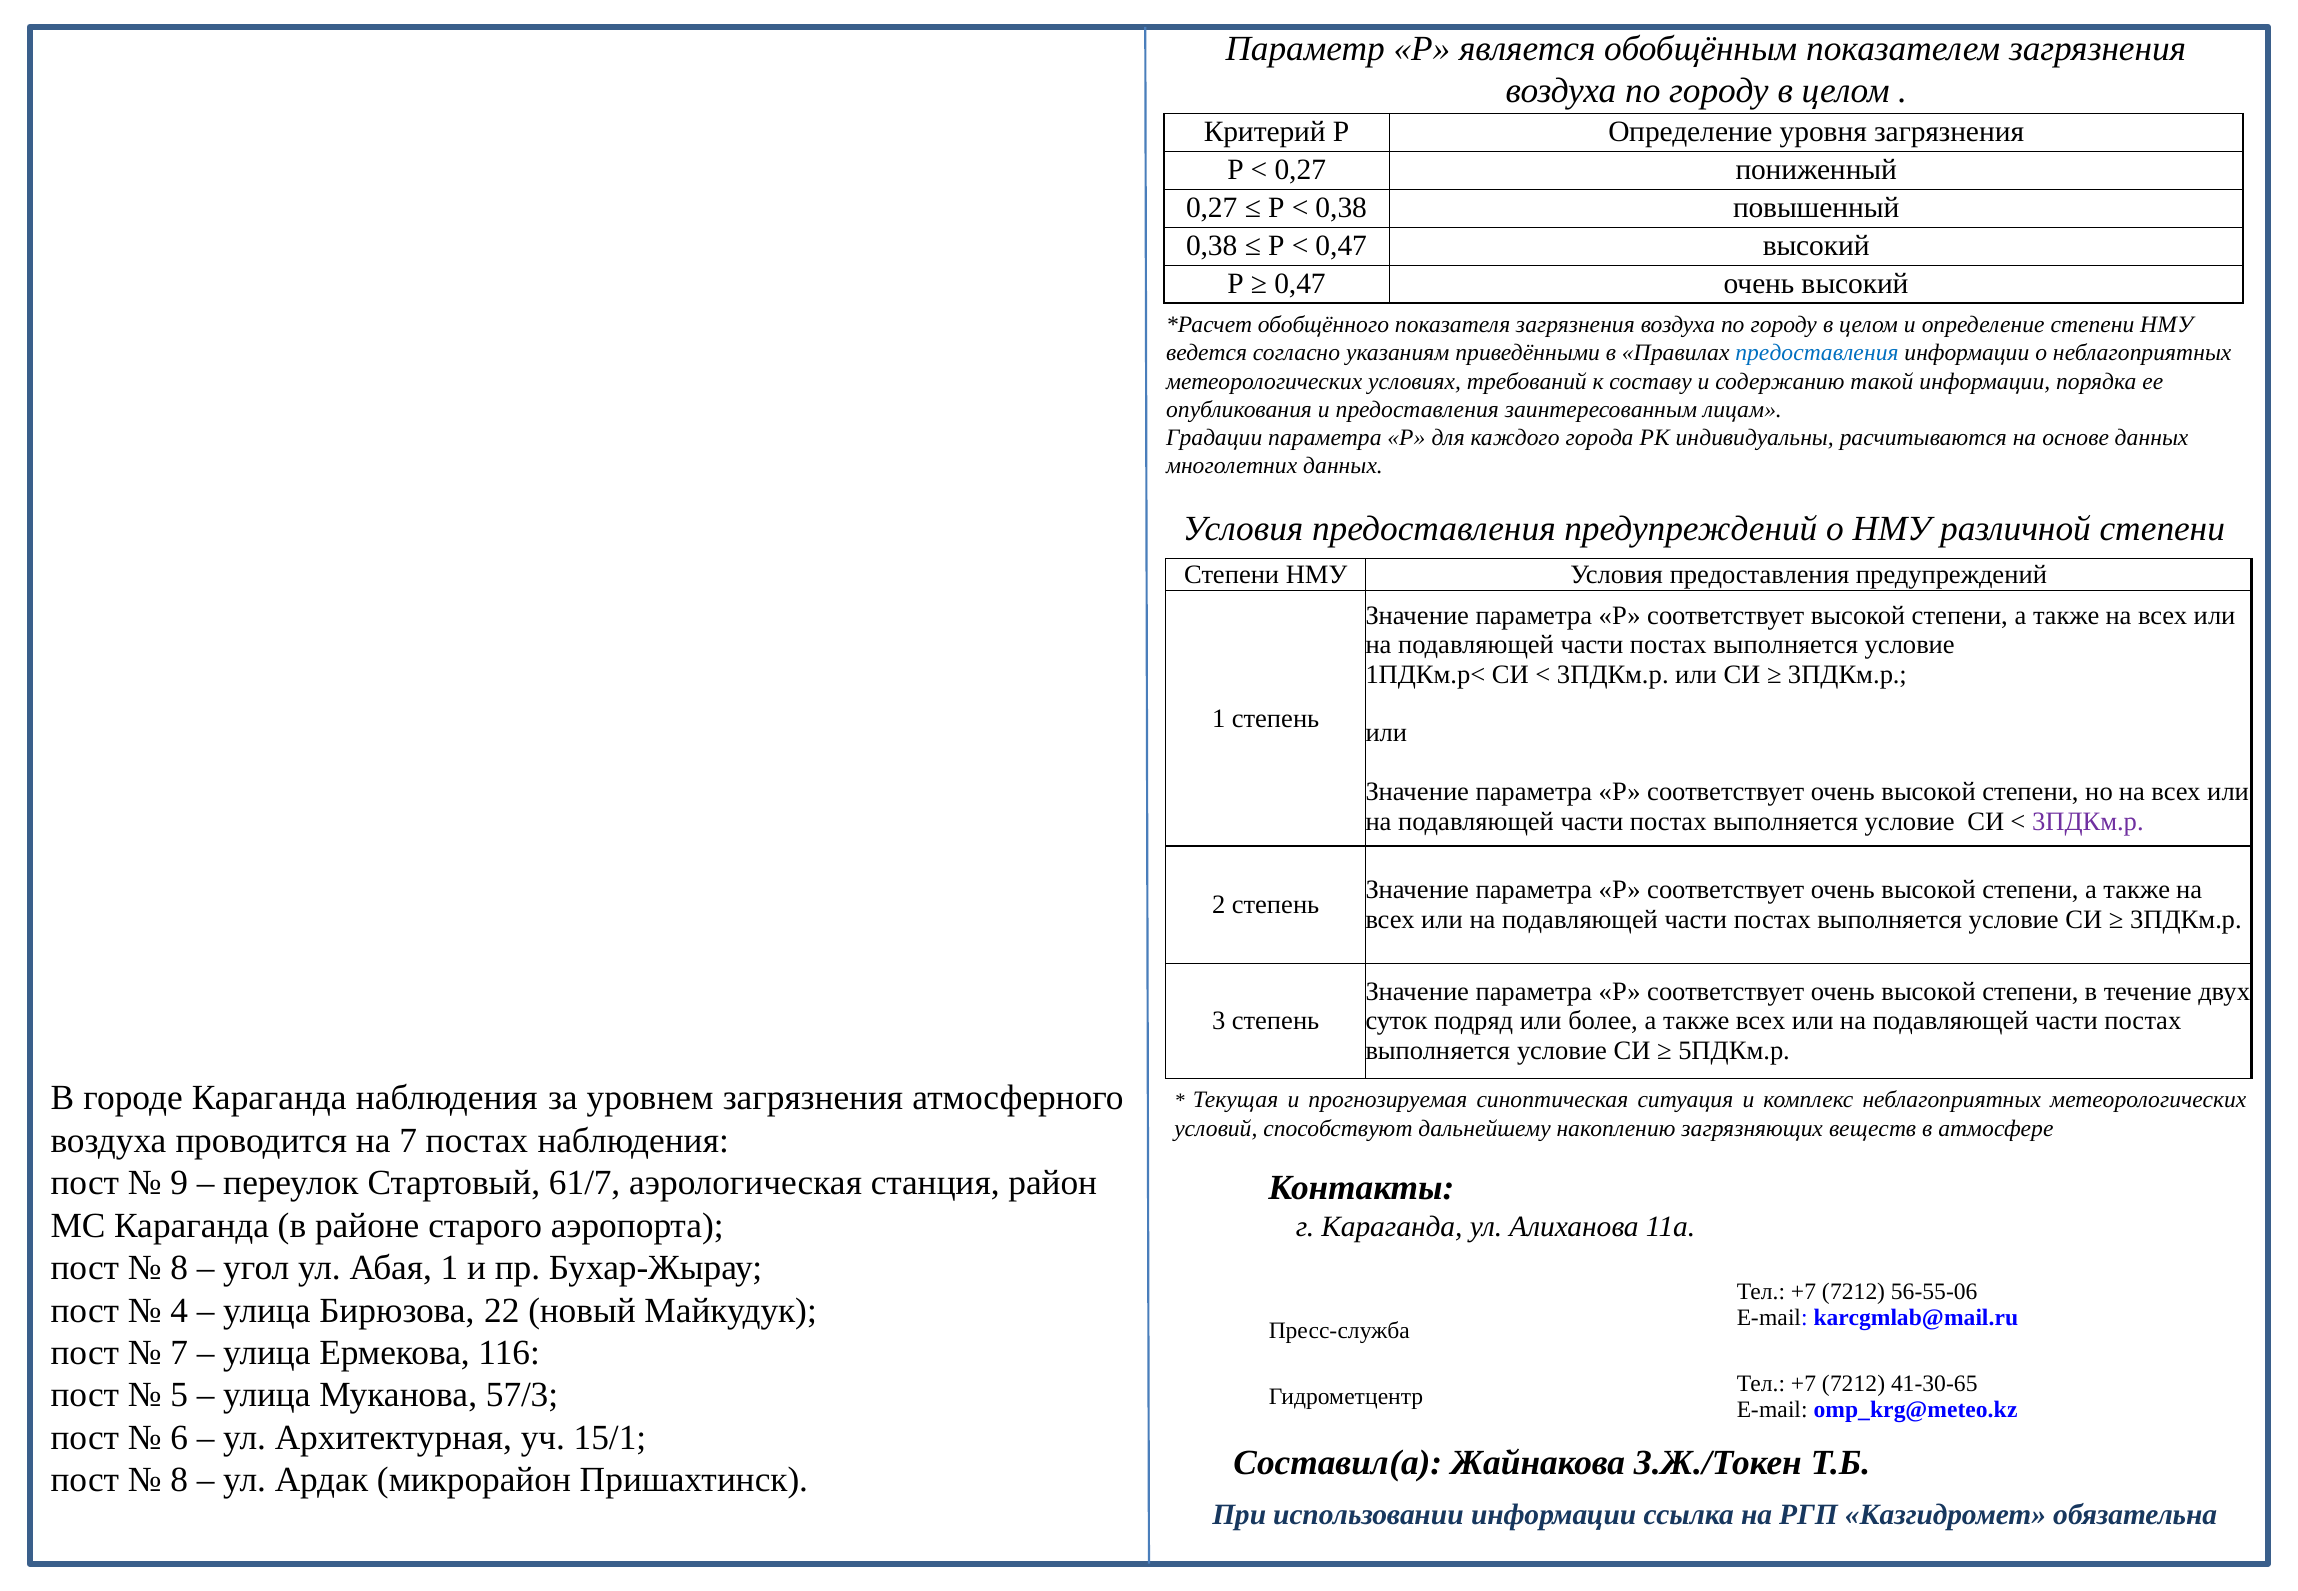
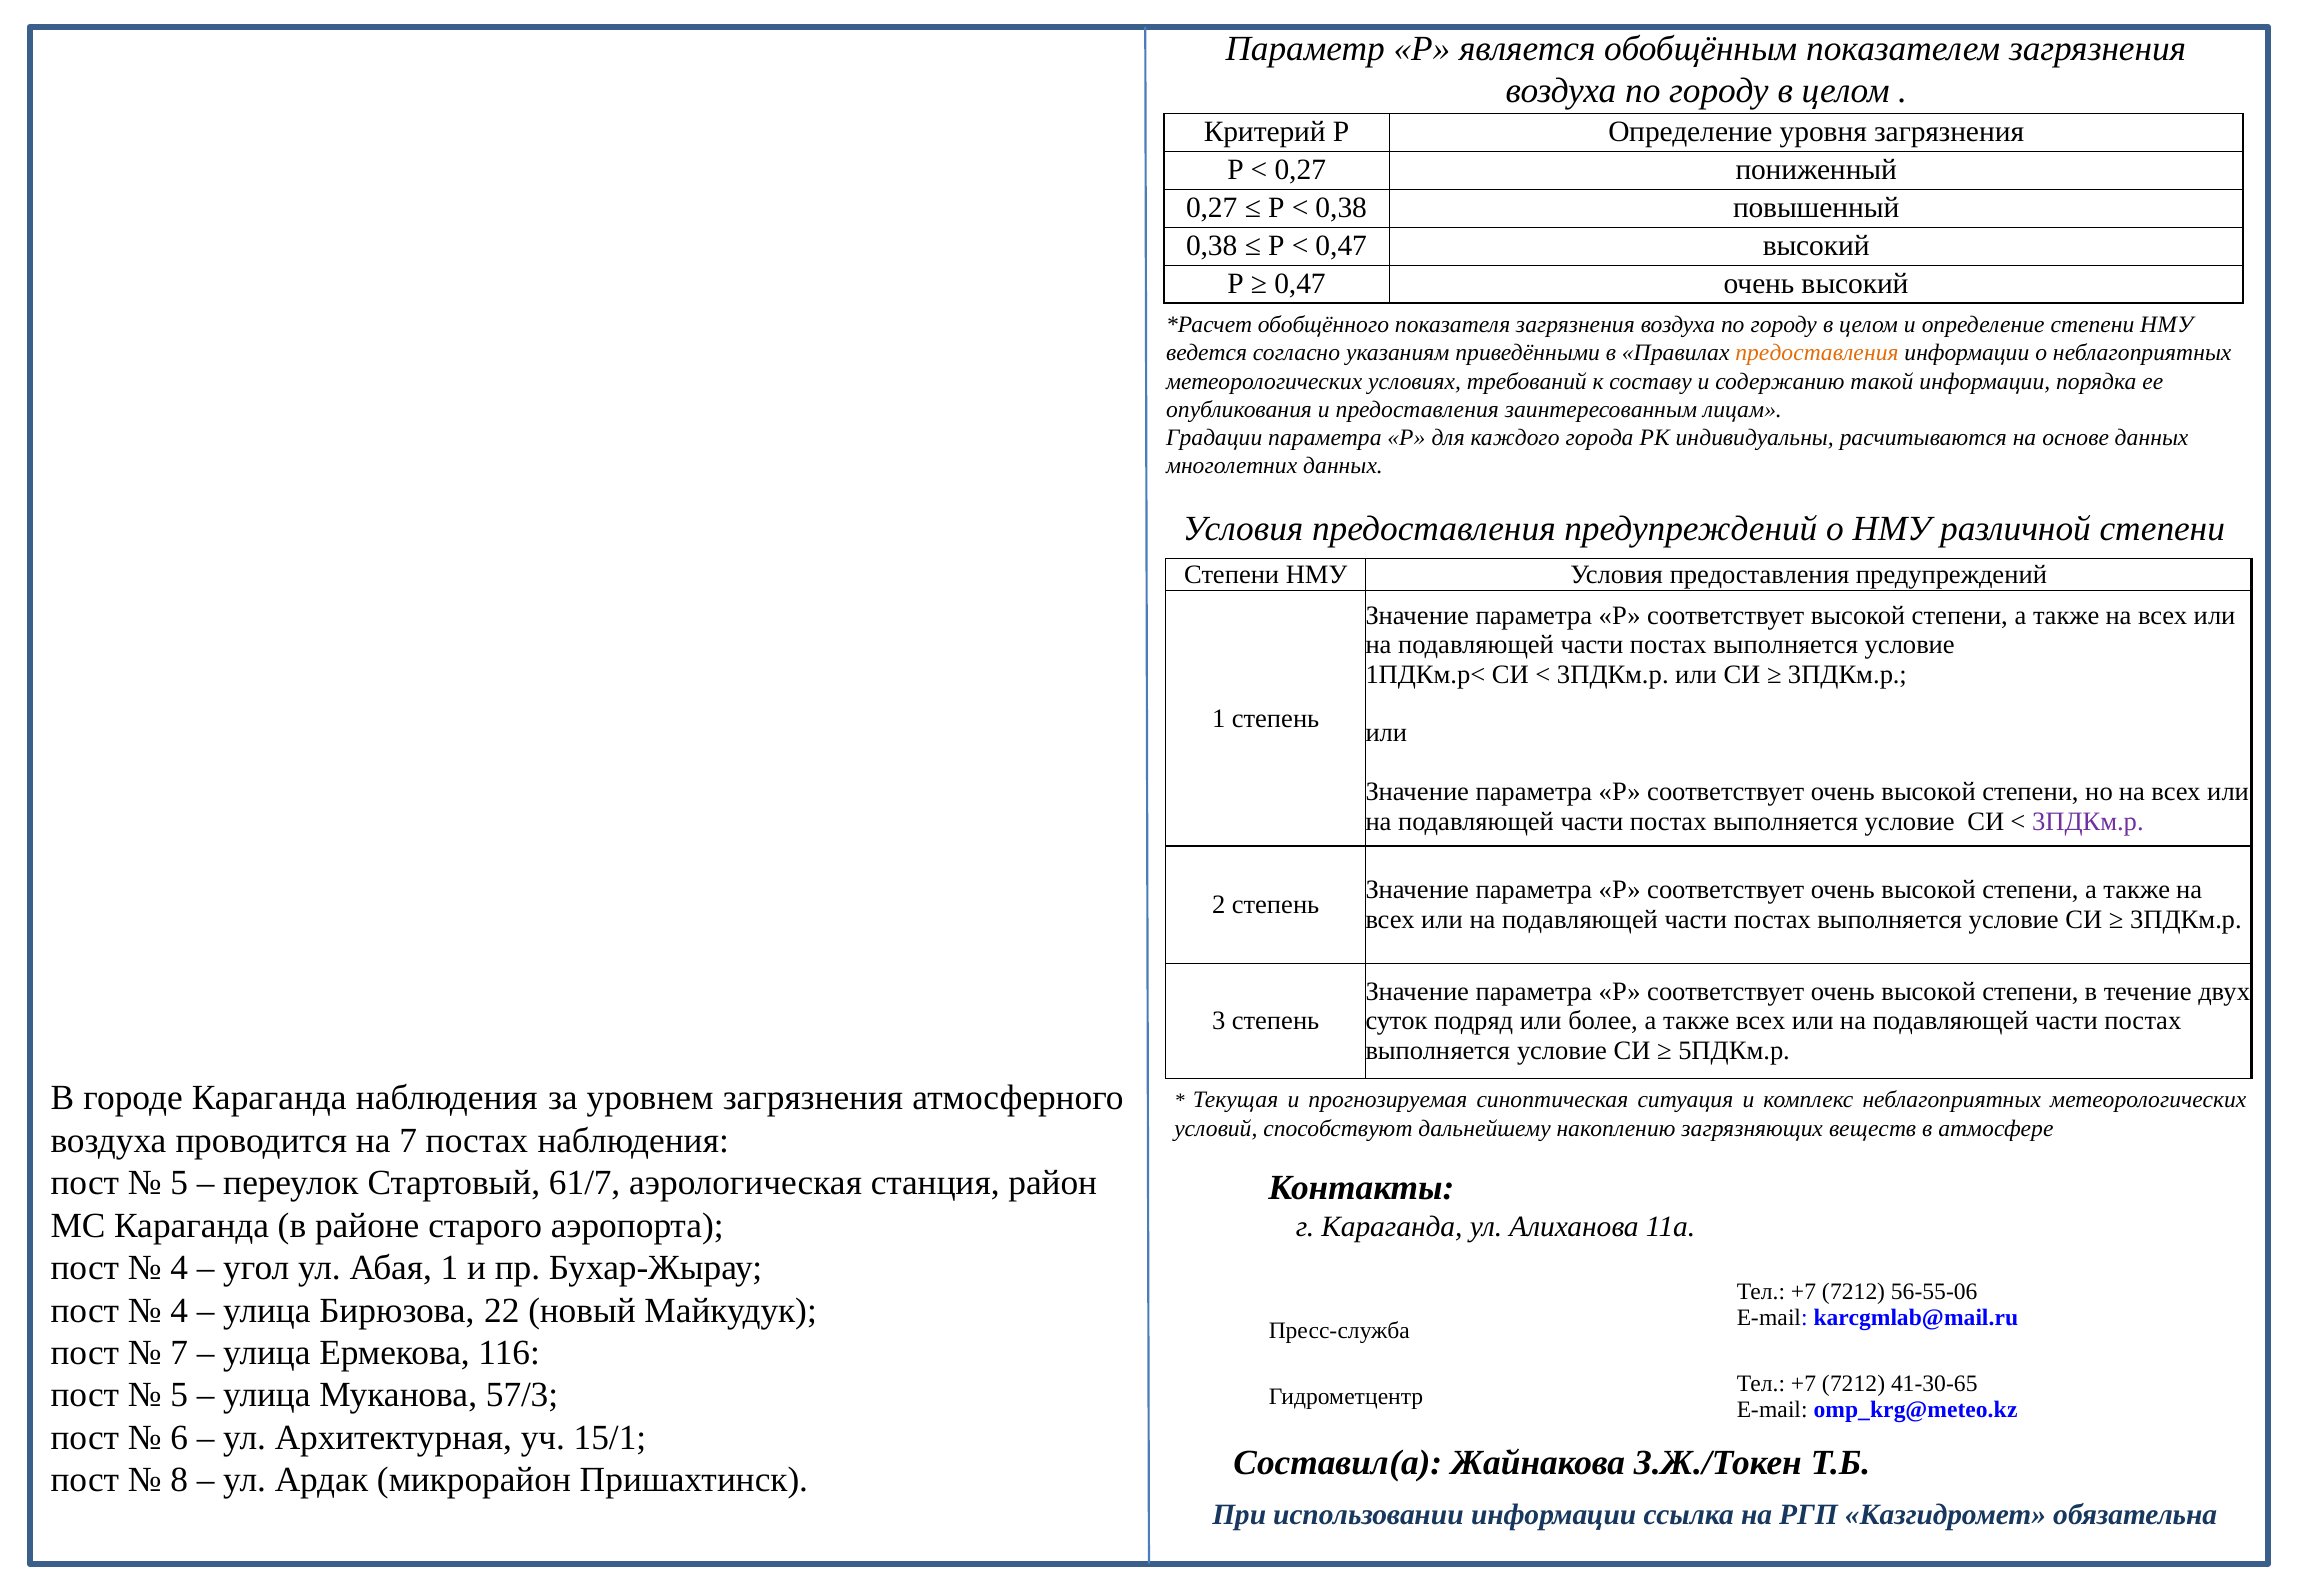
предоставления colour: blue -> orange (1817, 353)
9: 9 -> 5 (179, 1183)
8: 8 -> 4 (179, 1268)
